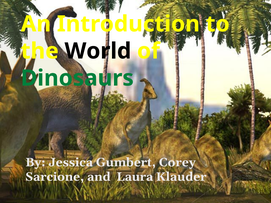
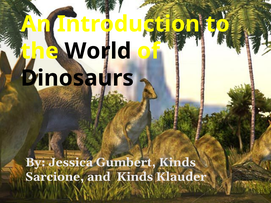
Dinosaurs colour: green -> black (77, 78)
Gumbert Corey: Corey -> Kinds (177, 163)
and Laura: Laura -> Kinds (135, 177)
